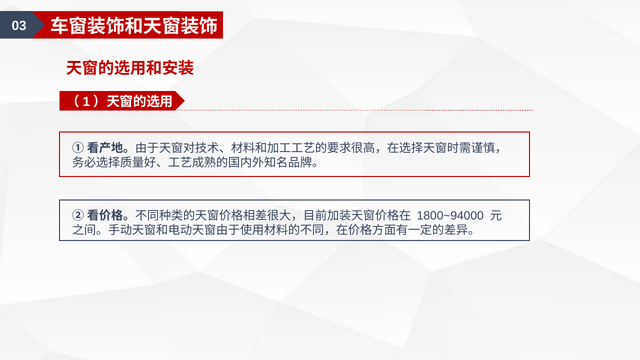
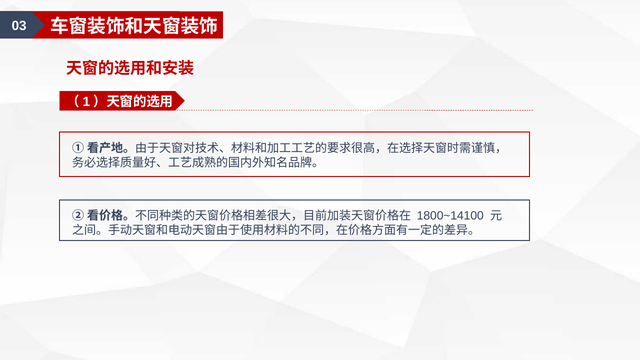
1800~94000: 1800~94000 -> 1800~14100 (450, 216)
